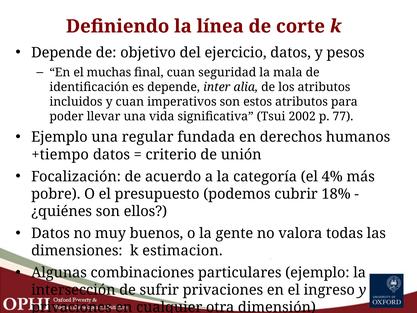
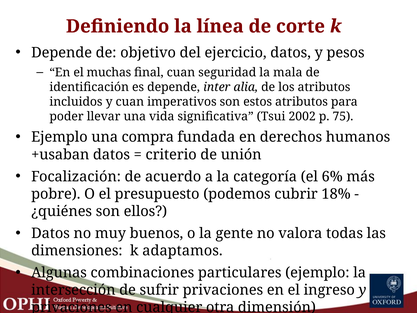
77: 77 -> 75 (343, 116)
regular: regular -> compra (148, 137)
+tiempo: +tiempo -> +usaban (60, 154)
4%: 4% -> 6% (332, 176)
estimacion: estimacion -> adaptamos (182, 251)
